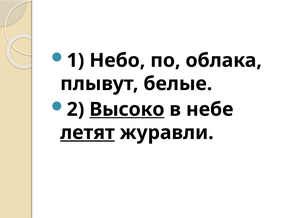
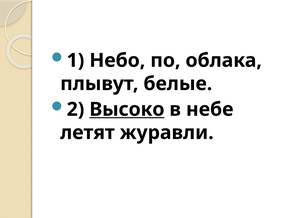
летят underline: present -> none (87, 133)
